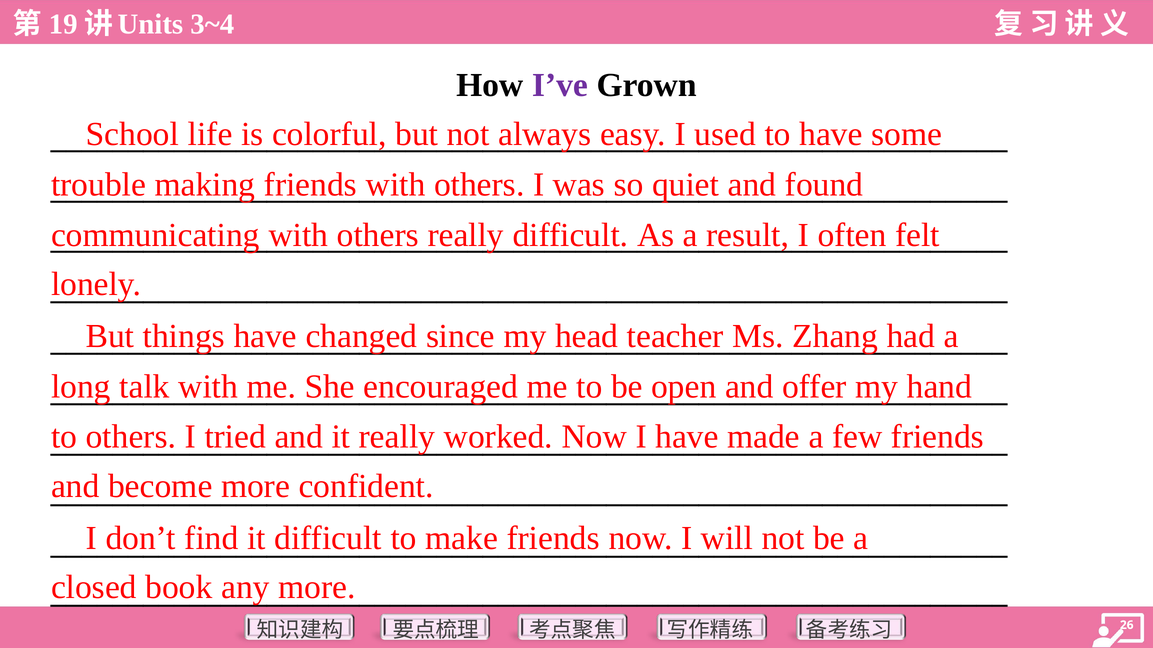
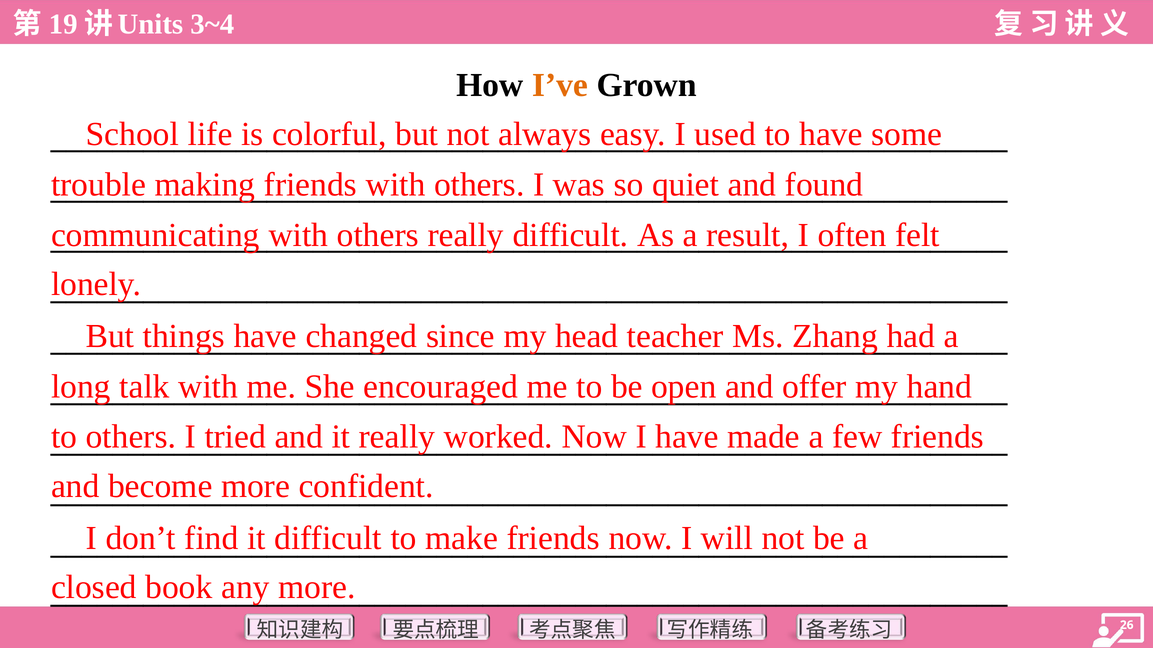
I’ve colour: purple -> orange (560, 85)
